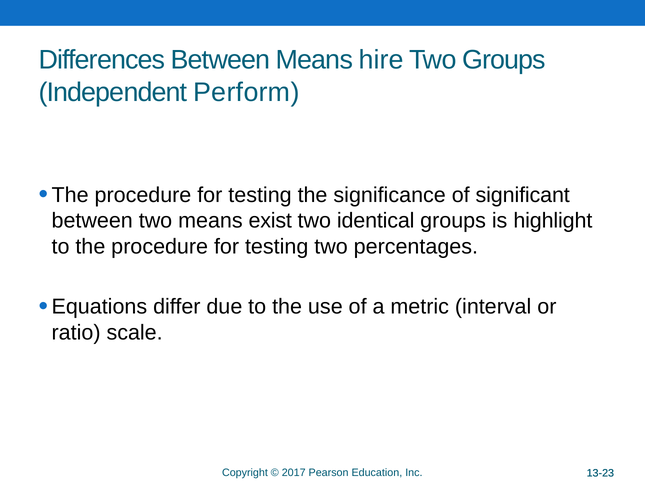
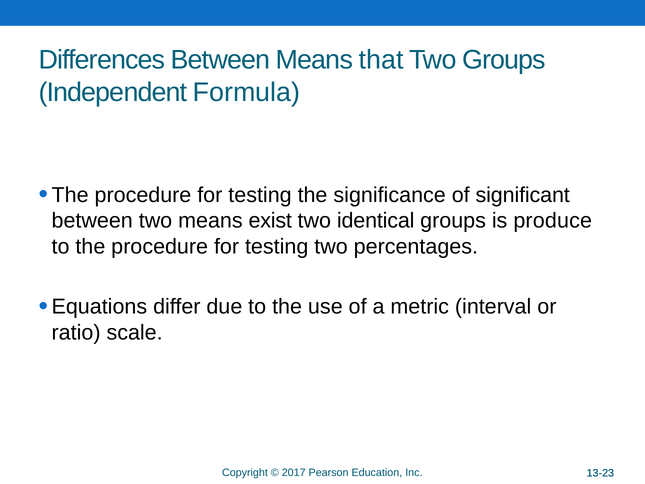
hire: hire -> that (381, 60)
Perform: Perform -> Formula (247, 92)
highlight: highlight -> produce (553, 221)
